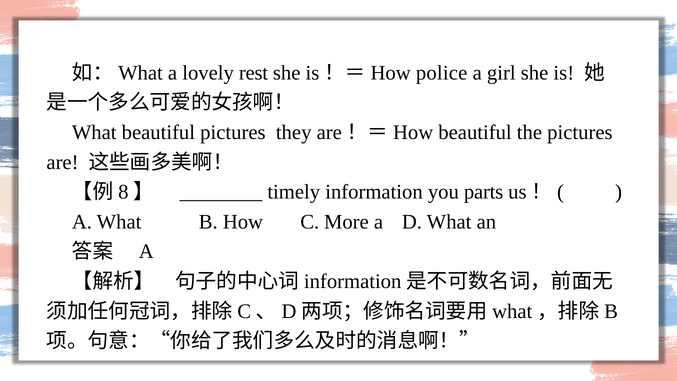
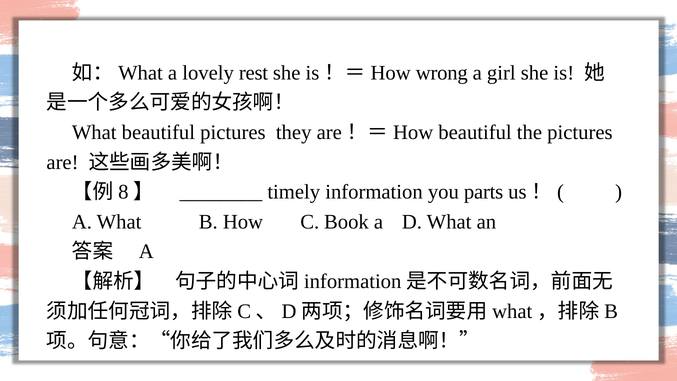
police: police -> wrong (442, 73)
More: More -> Book (346, 222)
